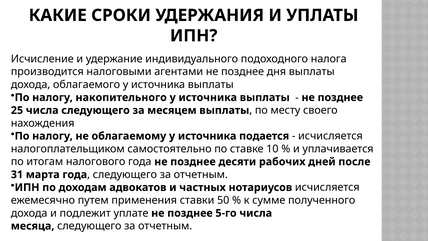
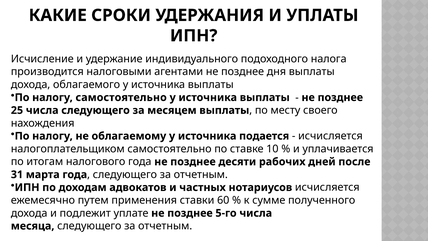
налогу накопительного: накопительного -> самостоятельно (121, 97)
50: 50 -> 60 (223, 200)
